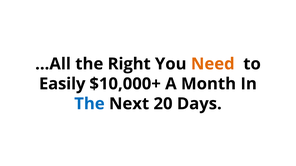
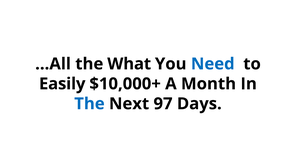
Right: Right -> What (129, 64)
Need colour: orange -> blue (213, 64)
20: 20 -> 97 (163, 104)
